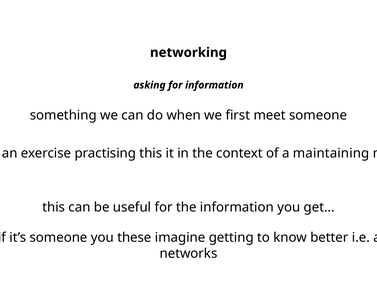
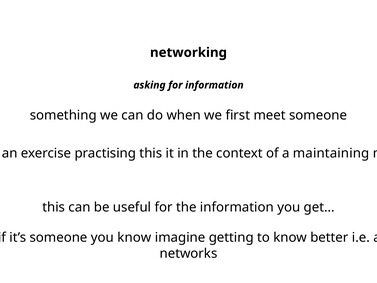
you these: these -> know (134, 237)
